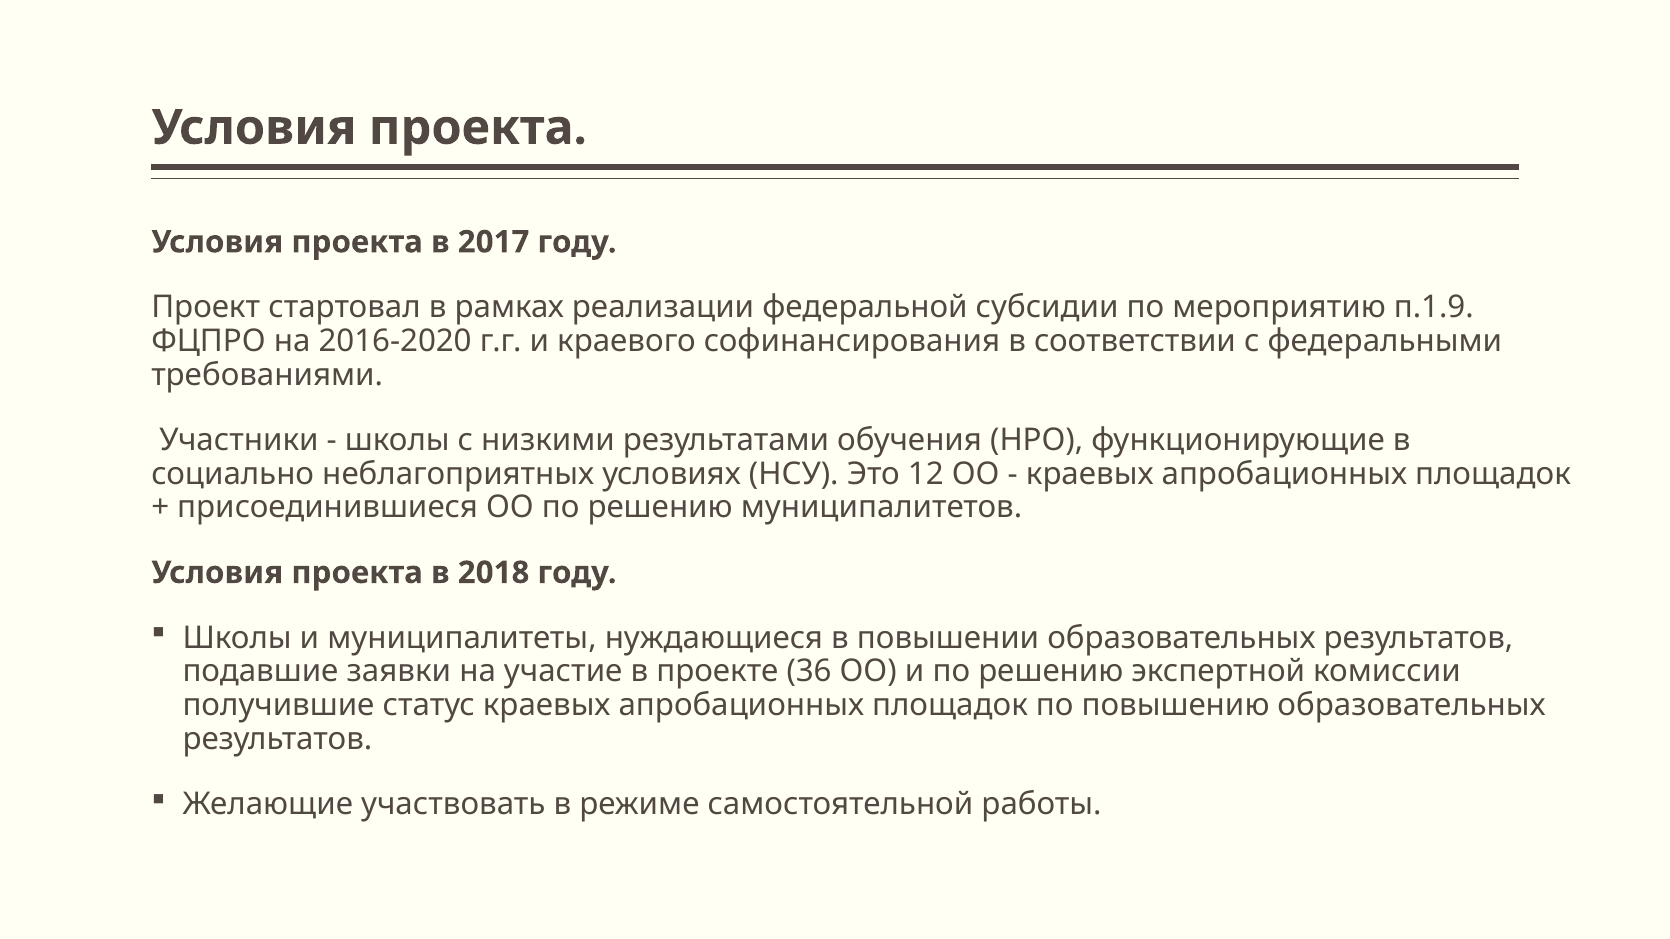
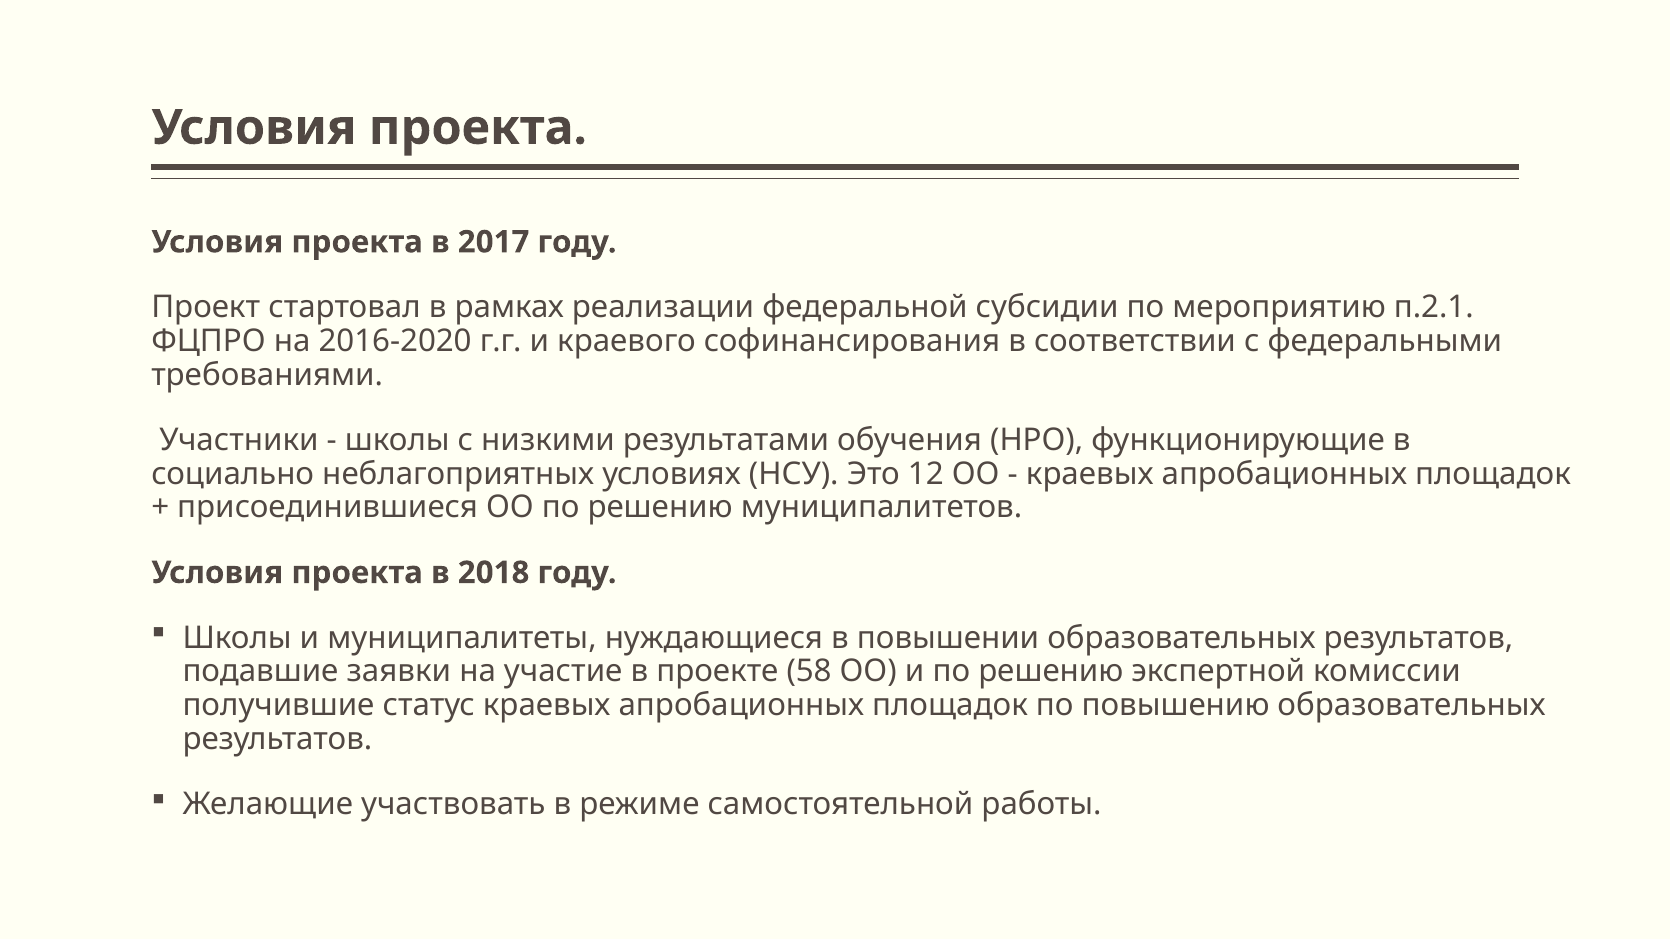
п.1.9: п.1.9 -> п.2.1 (1434, 307)
36: 36 -> 58 (809, 672)
